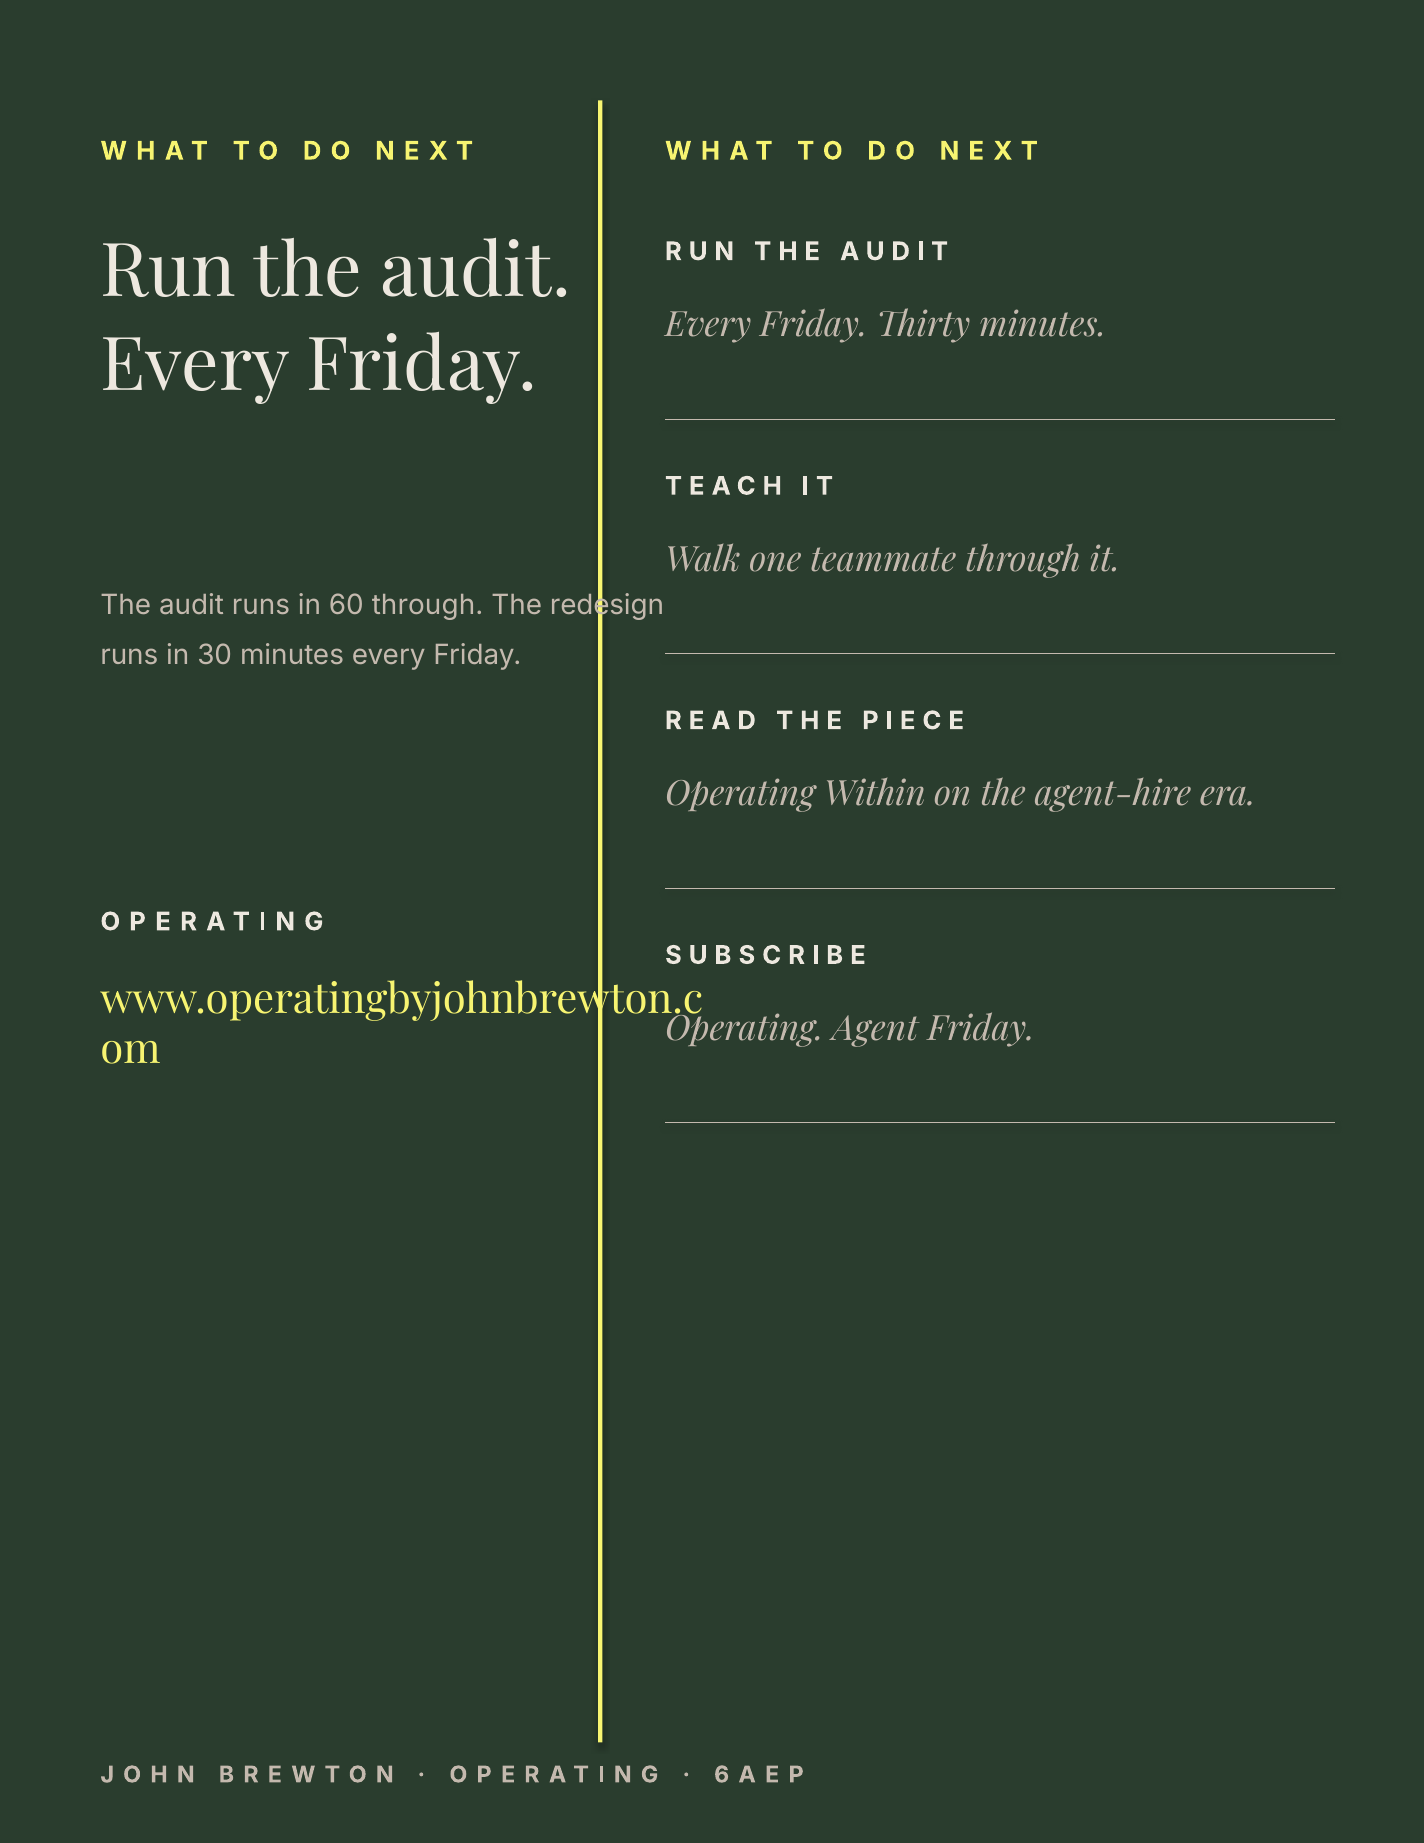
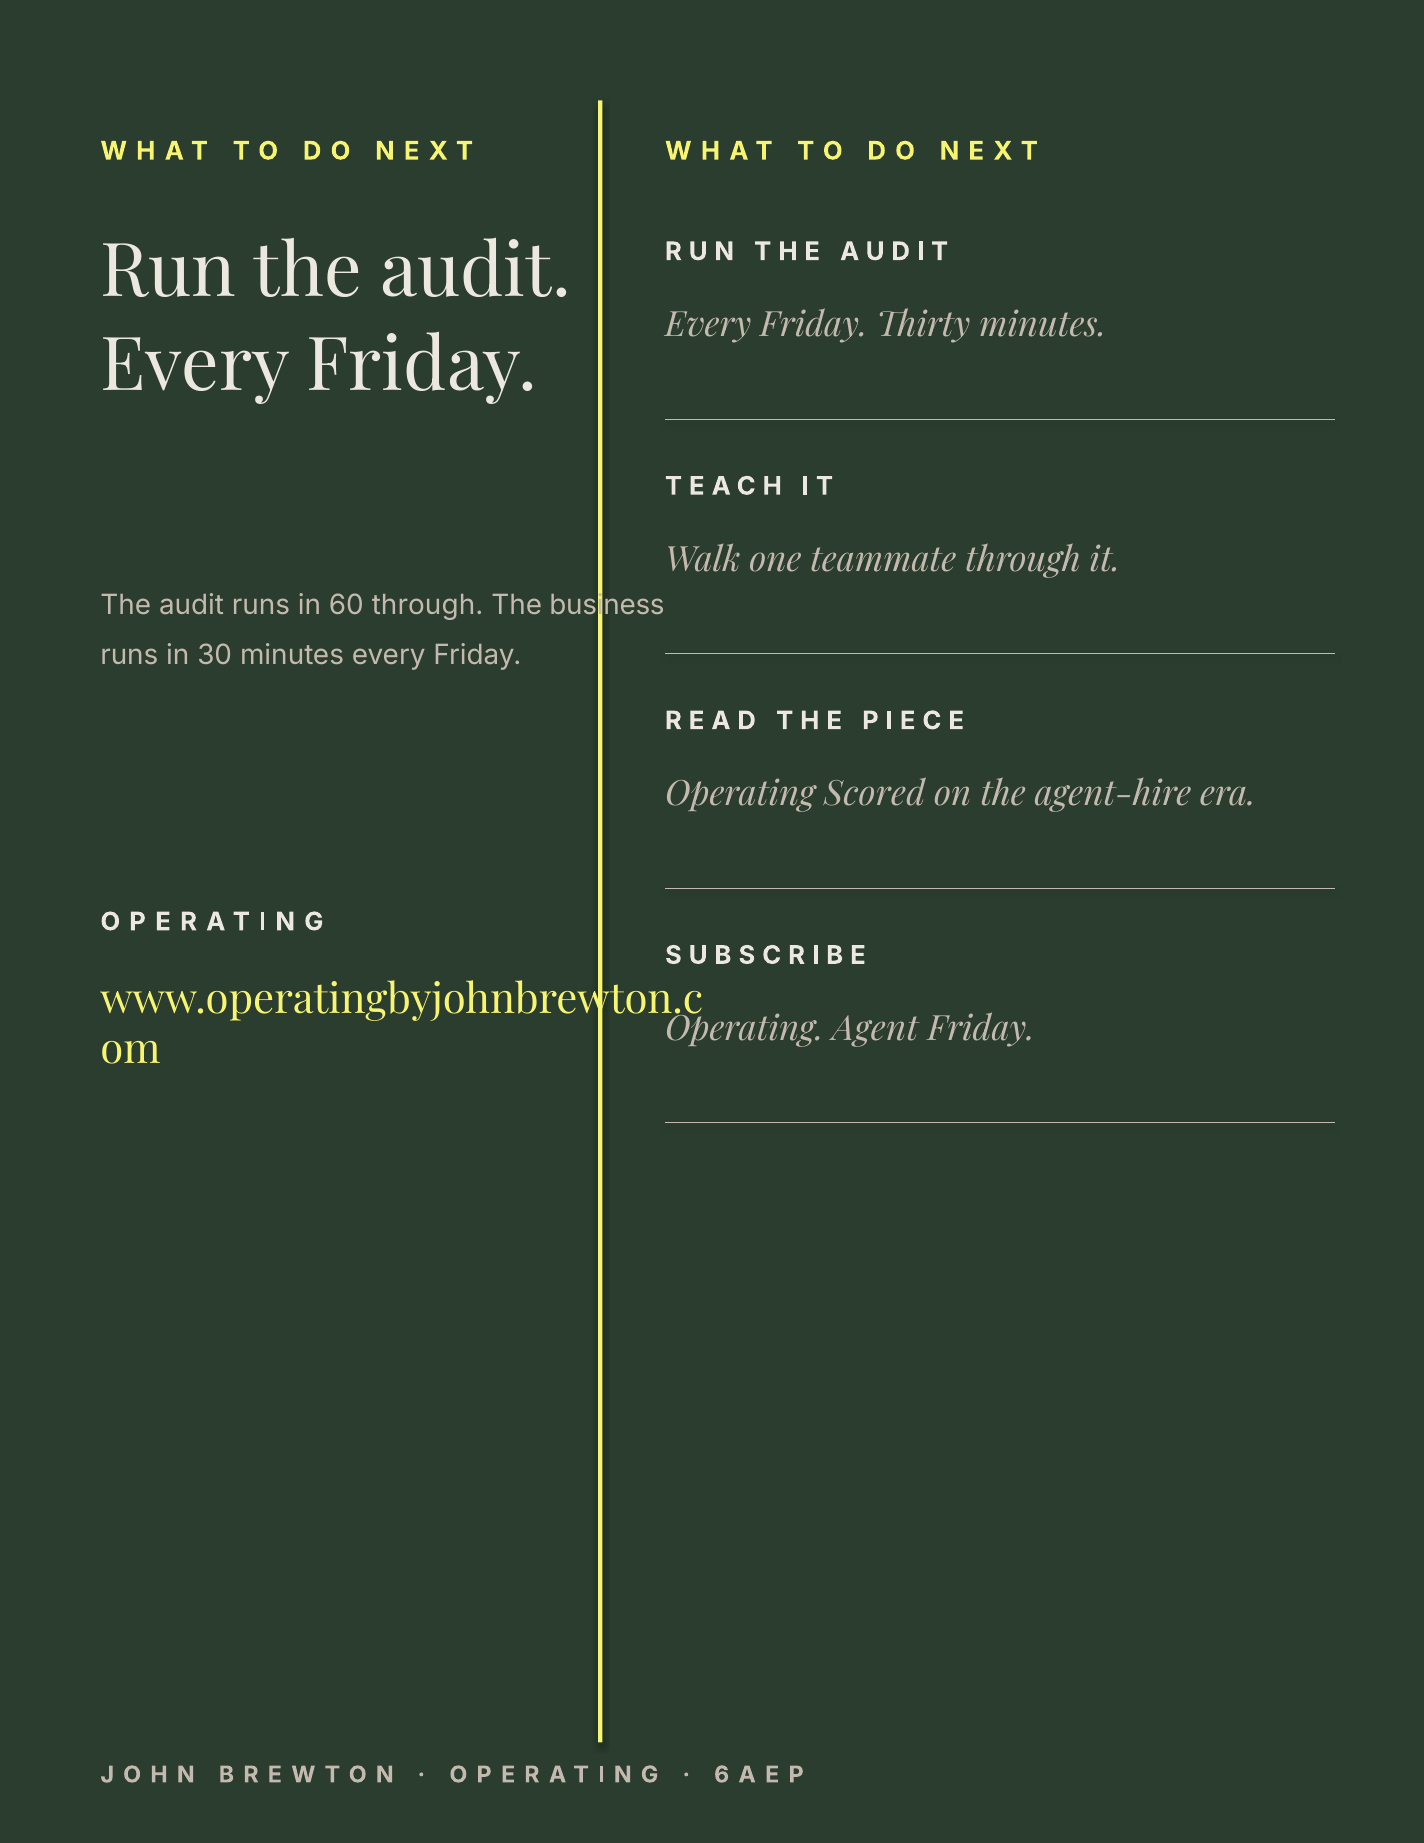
redesign: redesign -> business (607, 605)
Within: Within -> Scored (875, 794)
